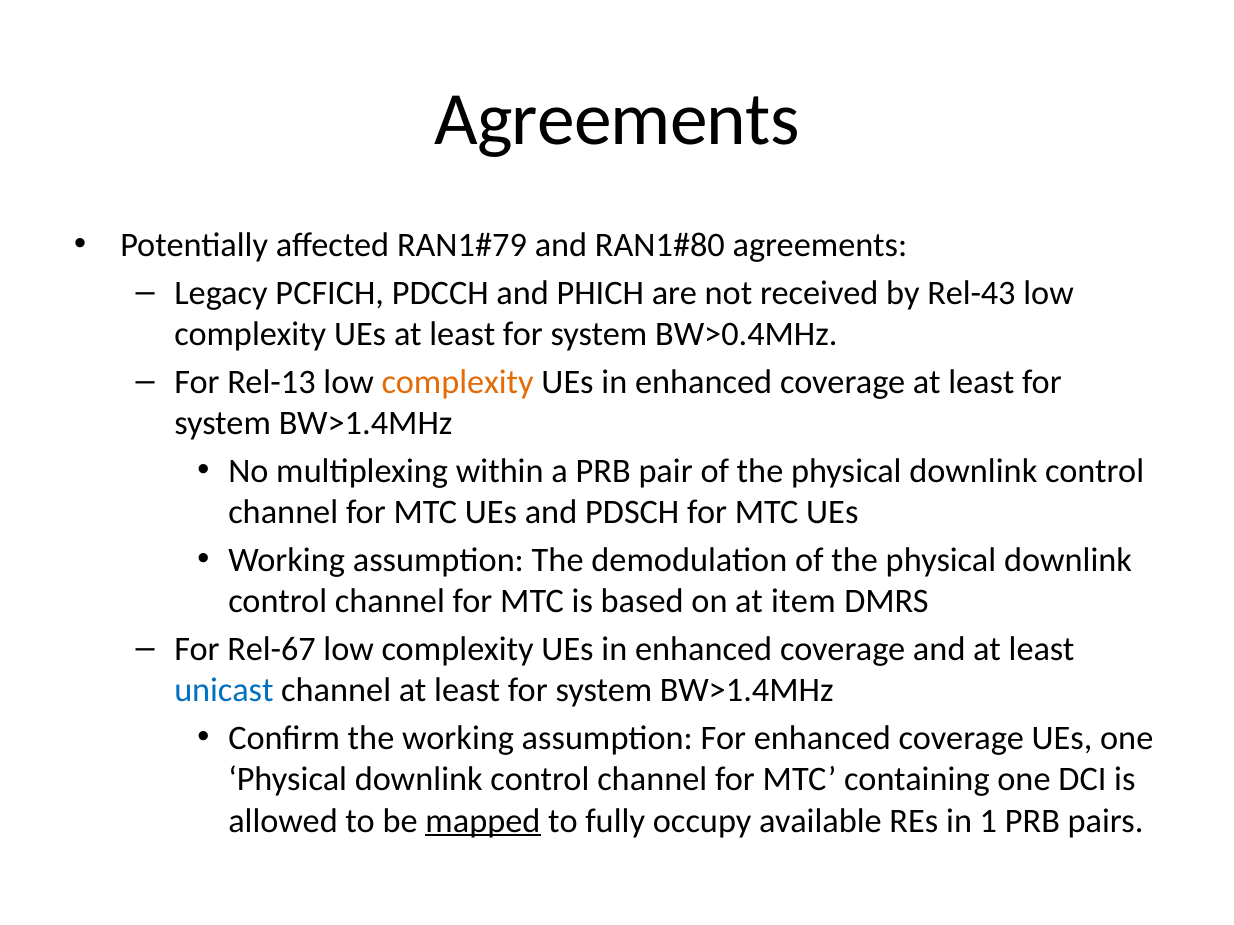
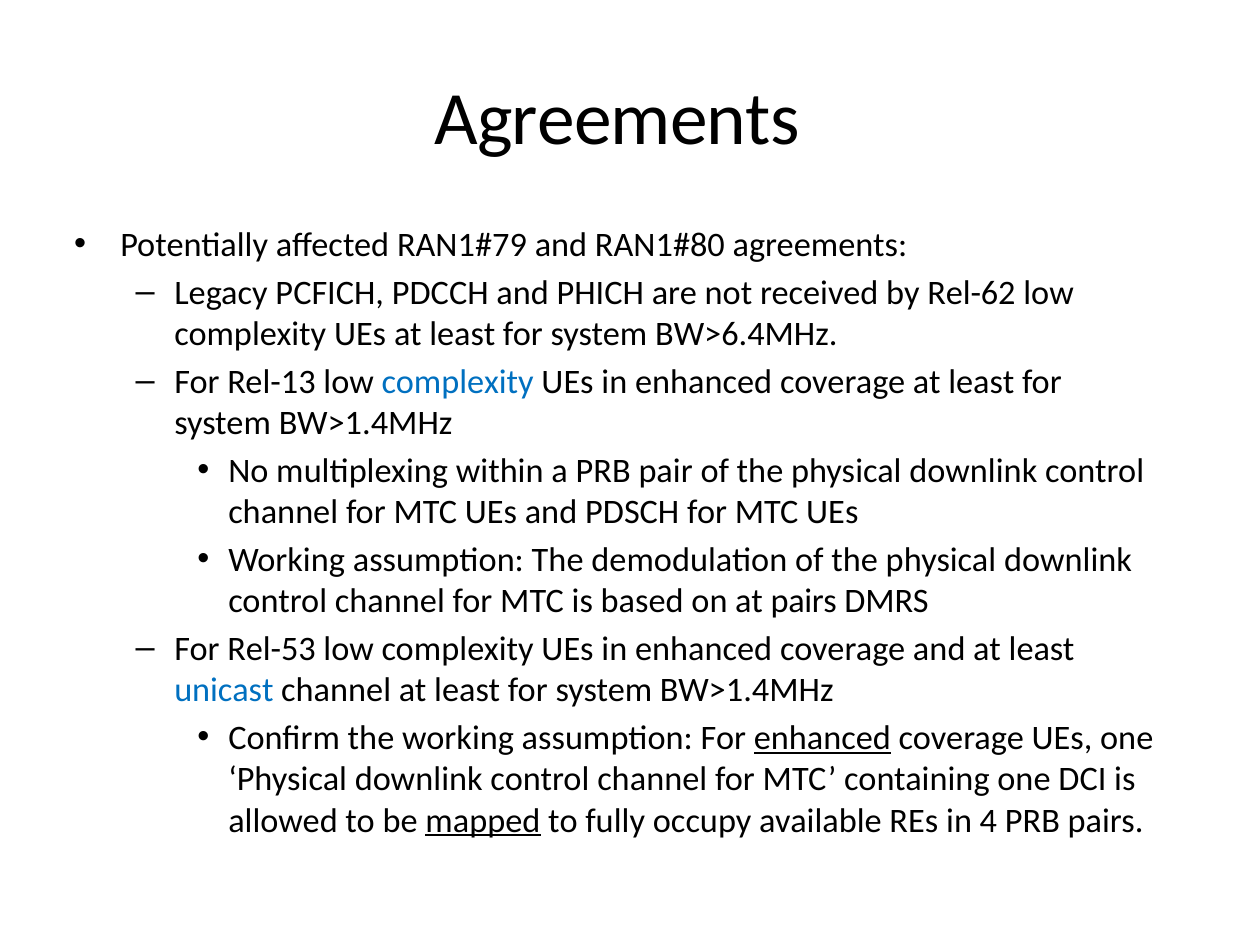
Rel-43: Rel-43 -> Rel-62 (971, 293)
BW>0.4MHz: BW>0.4MHz -> BW>6.4MHz (746, 334)
complexity colour: orange -> blue (458, 382)
at item: item -> pairs (804, 602)
Rel-67: Rel-67 -> Rel-53 (272, 650)
enhanced underline: none -> present (822, 739)
1: 1 -> 4 (988, 821)
